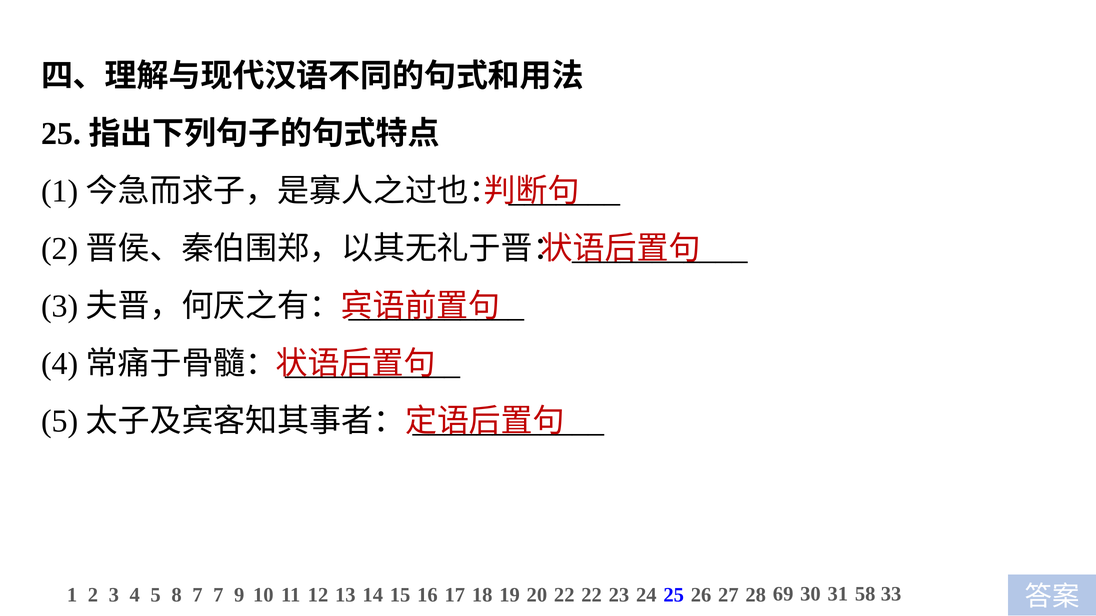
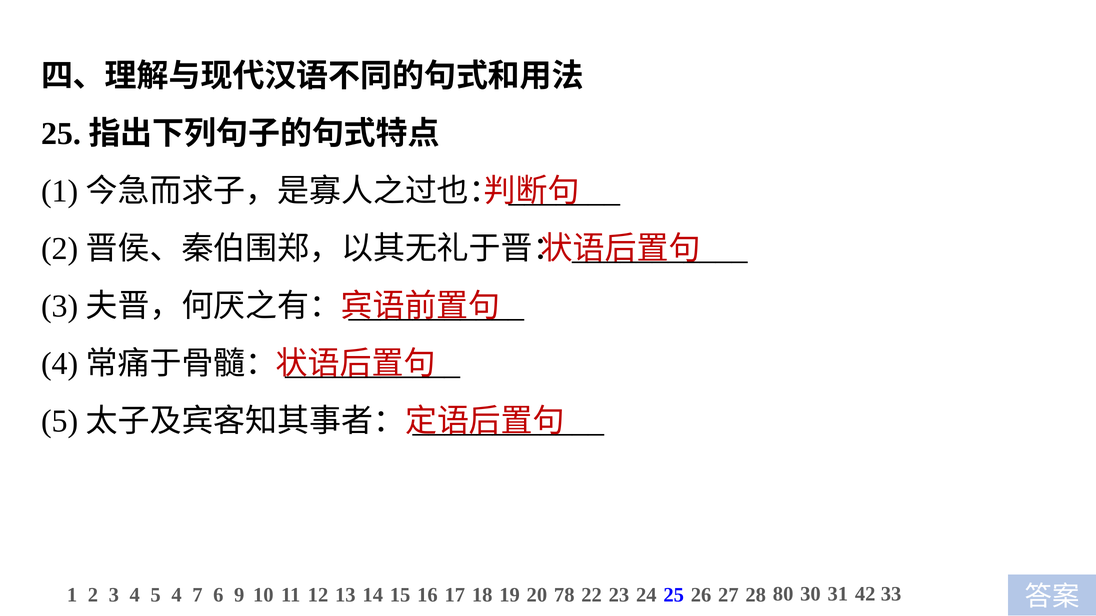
5 8: 8 -> 4 (177, 596)
7 7: 7 -> 6 (218, 596)
20 22: 22 -> 78 (564, 596)
69: 69 -> 80 (783, 595)
58: 58 -> 42 (865, 595)
